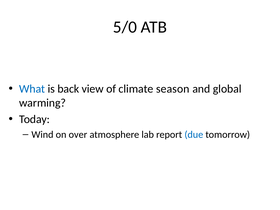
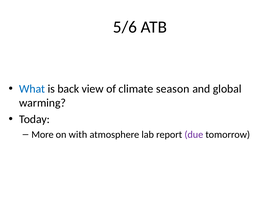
5/0: 5/0 -> 5/6 (125, 27)
Wind: Wind -> More (42, 134)
over: over -> with (78, 134)
due colour: blue -> purple (194, 134)
